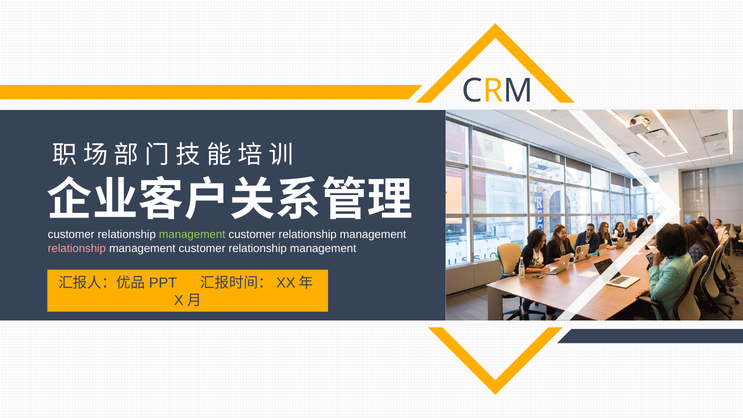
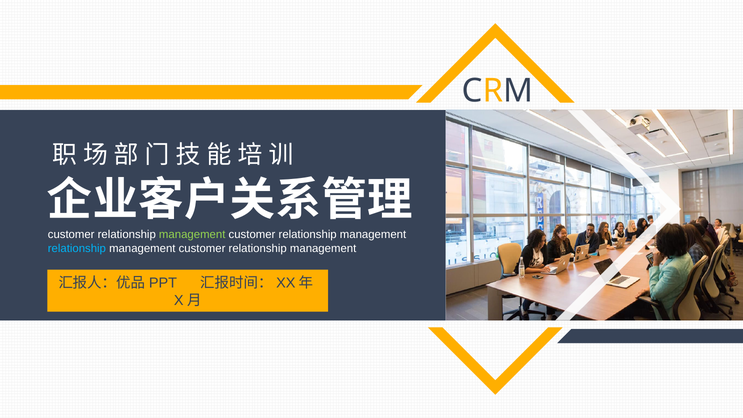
relationship colour: pink -> light blue (77, 248)
